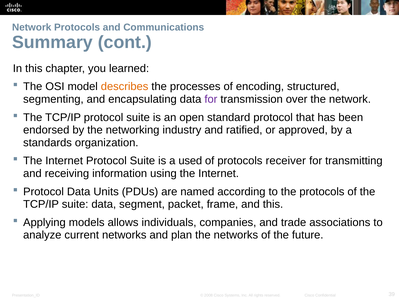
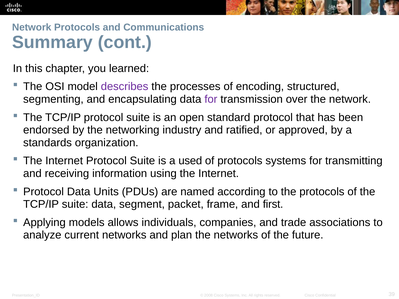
describes colour: orange -> purple (125, 87)
protocols receiver: receiver -> systems (286, 161)
and this: this -> first (273, 204)
